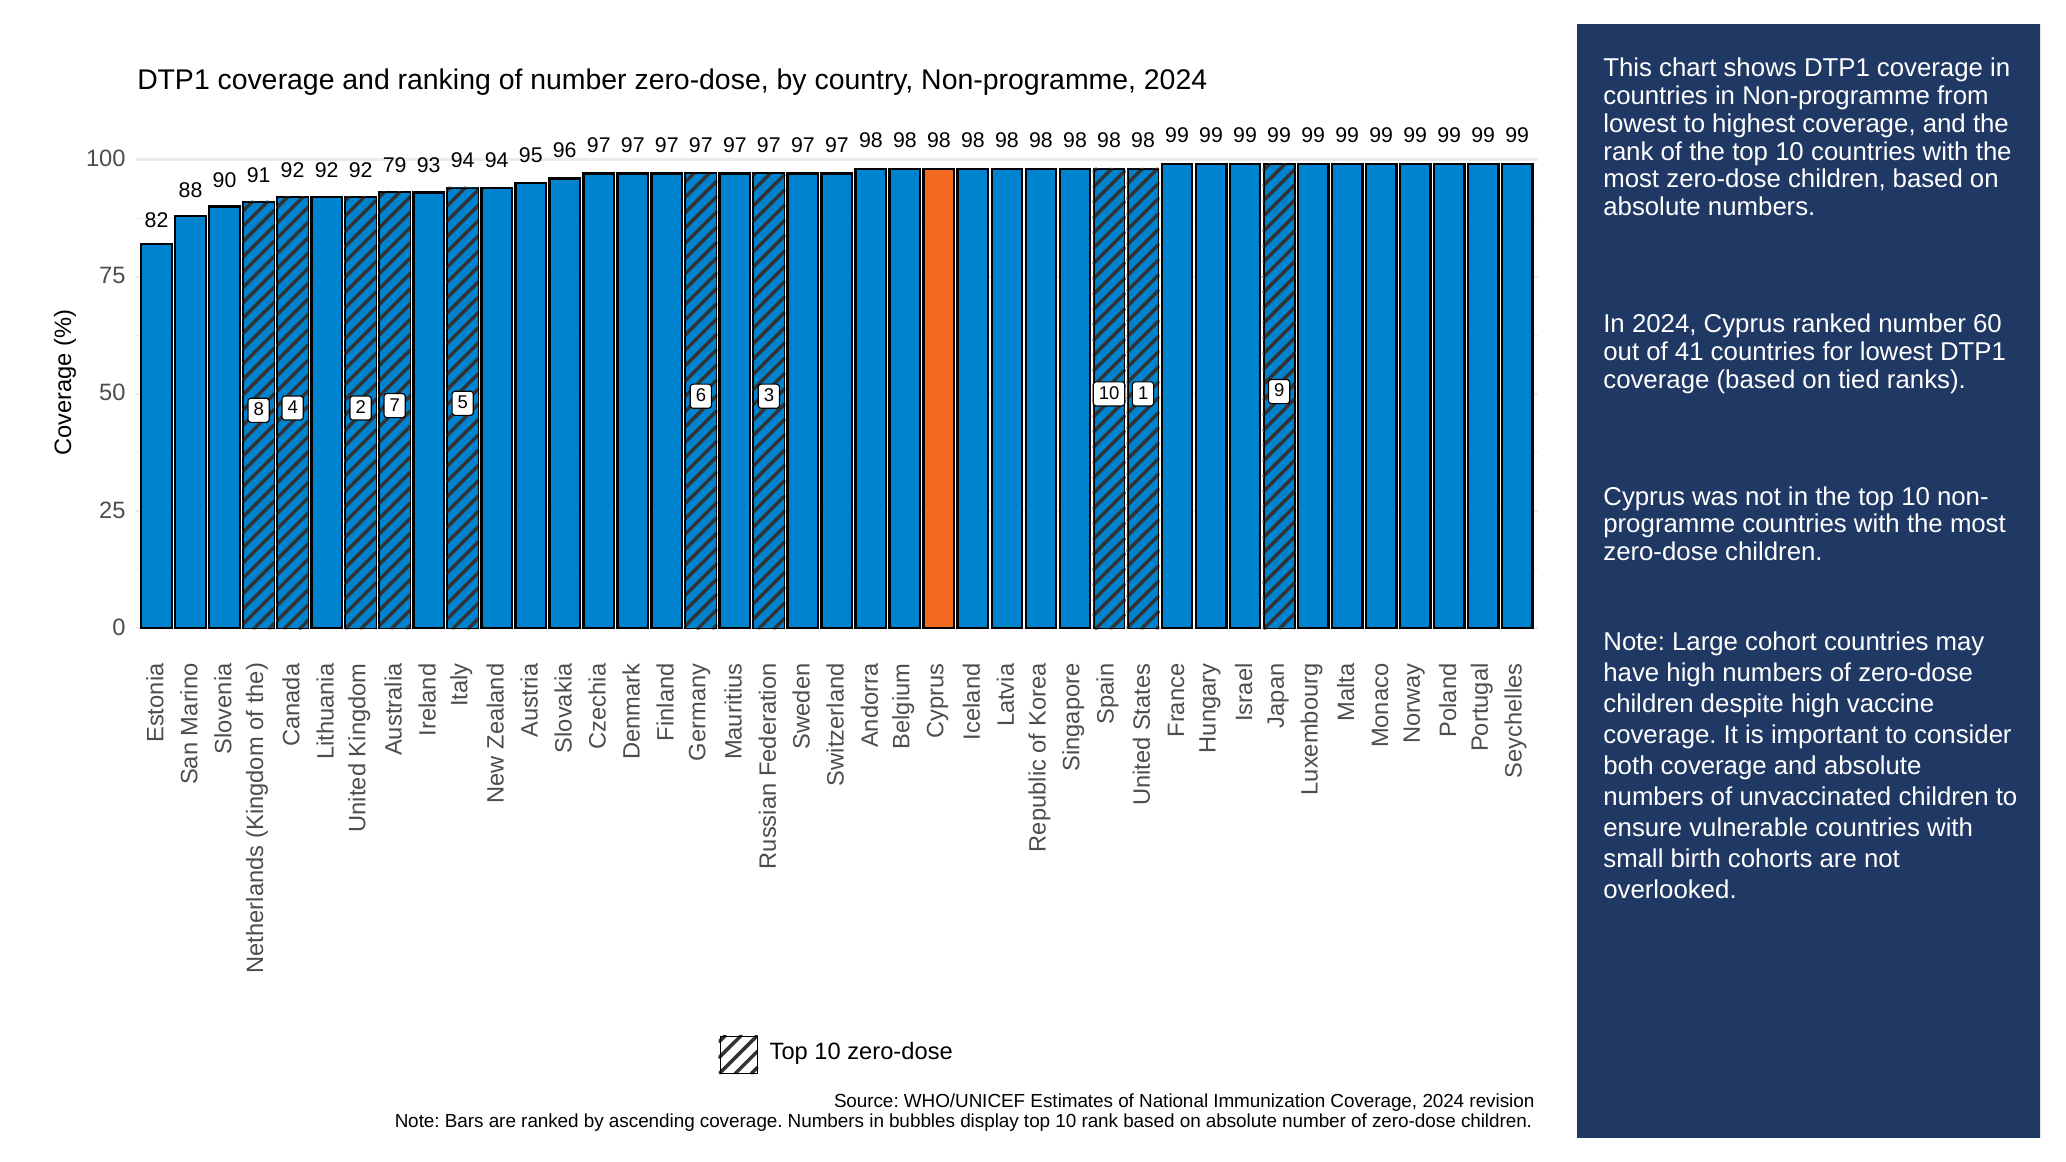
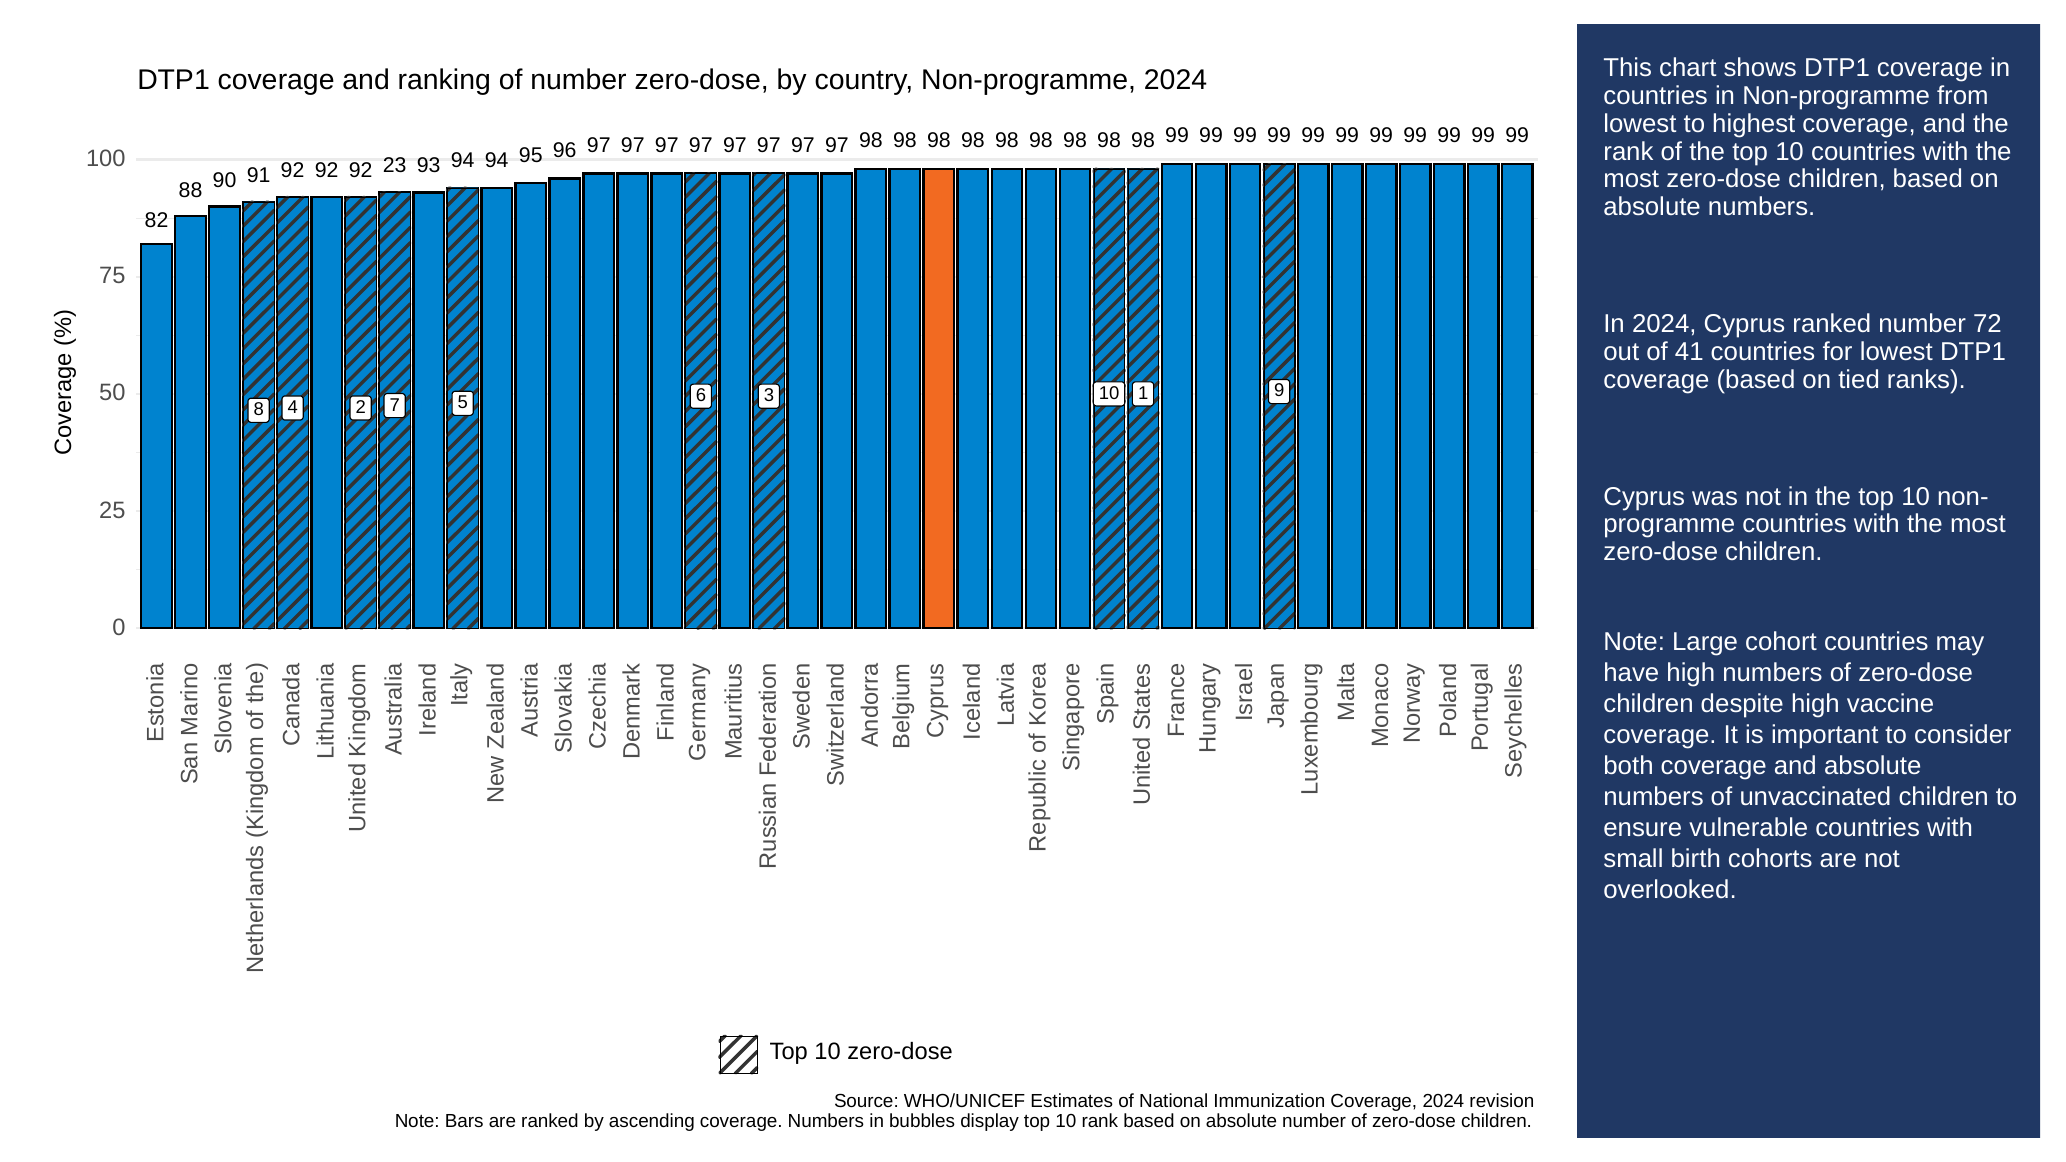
79: 79 -> 23 (395, 166)
60: 60 -> 72 (1987, 324)
